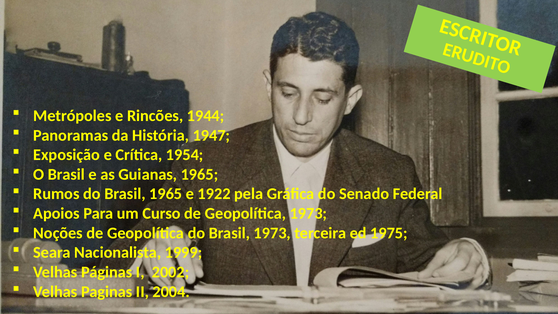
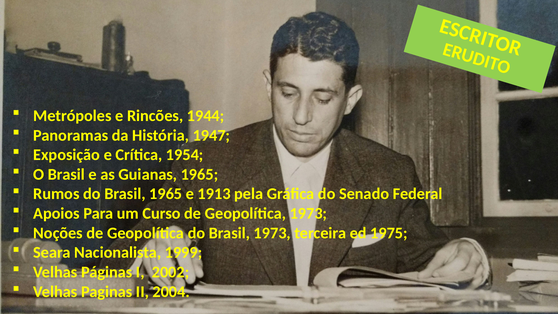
1922: 1922 -> 1913 (214, 194)
